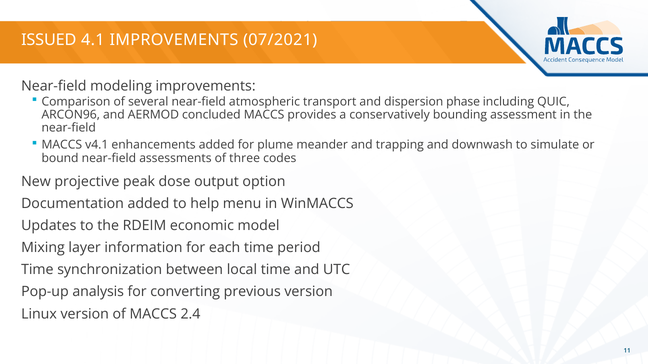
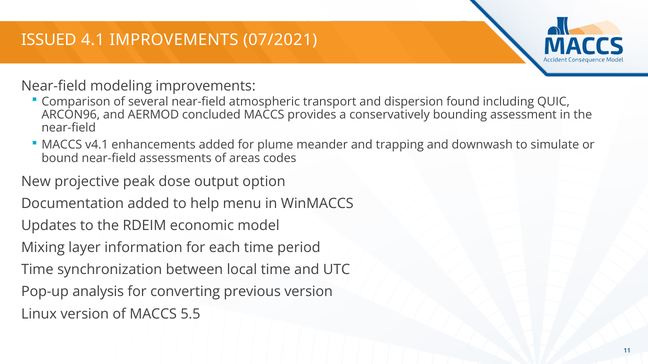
phase: phase -> found (463, 102)
three: three -> areas (245, 158)
2.4: 2.4 -> 5.5 (190, 314)
